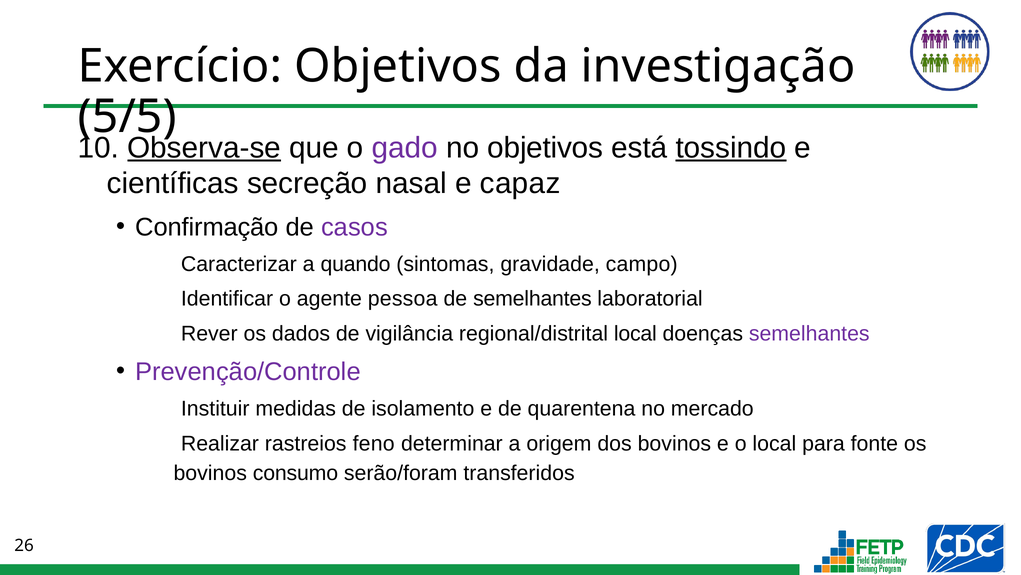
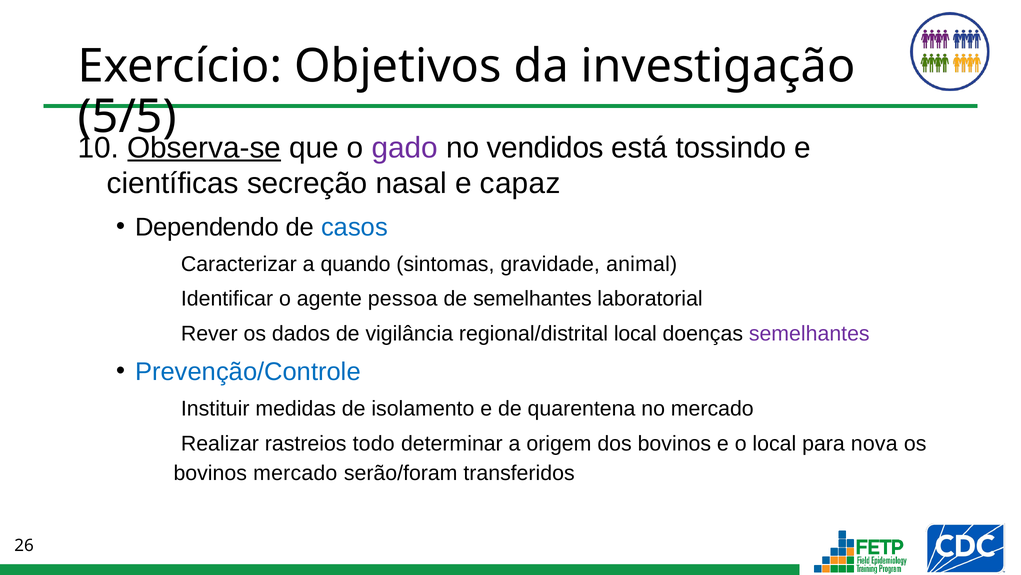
no objetivos: objetivos -> vendidos (545, 148)
tossindo underline: present -> none (731, 148)
Confirmação: Confirmação -> Dependendo (207, 227)
casos colour: purple -> blue (354, 227)
campo: campo -> animal (642, 264)
Prevenção/Controle colour: purple -> blue (248, 371)
feno: feno -> todo (374, 443)
fonte: fonte -> nova (874, 443)
bovinos consumo: consumo -> mercado (295, 472)
